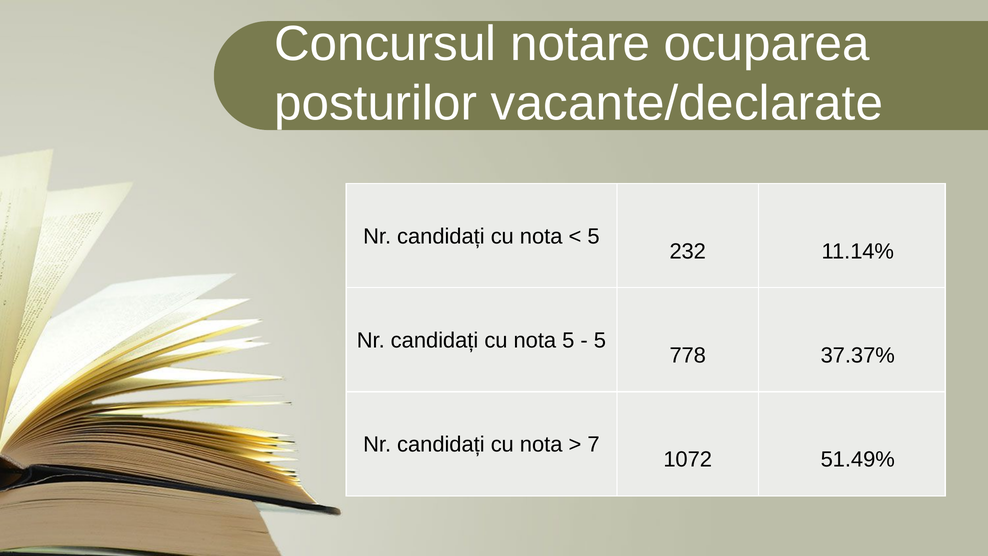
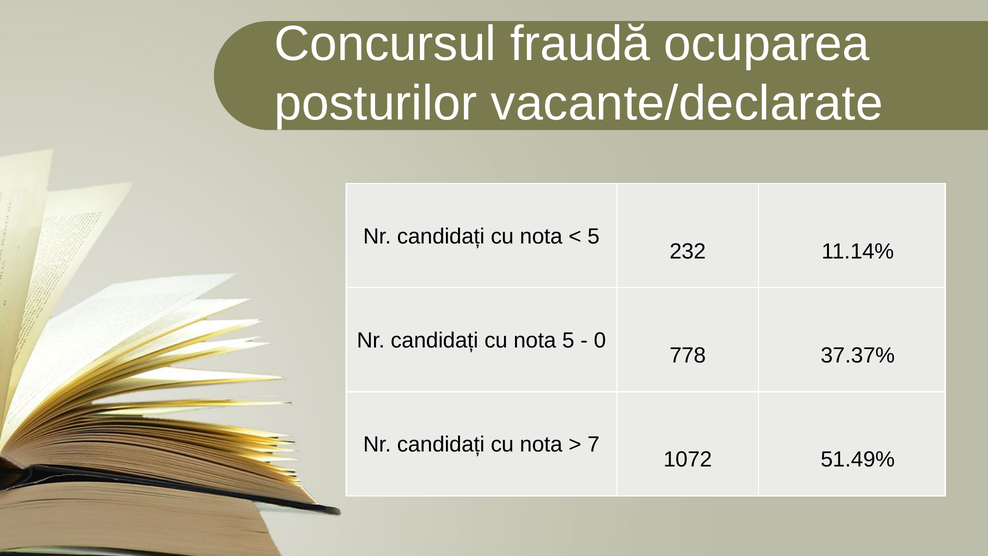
notare: notare -> fraudă (580, 44)
5: 5 -> 0 (600, 340)
